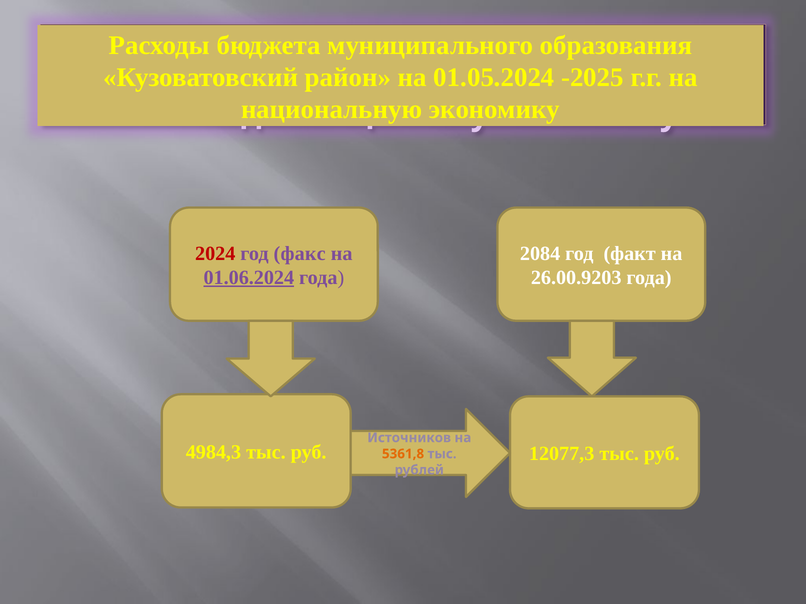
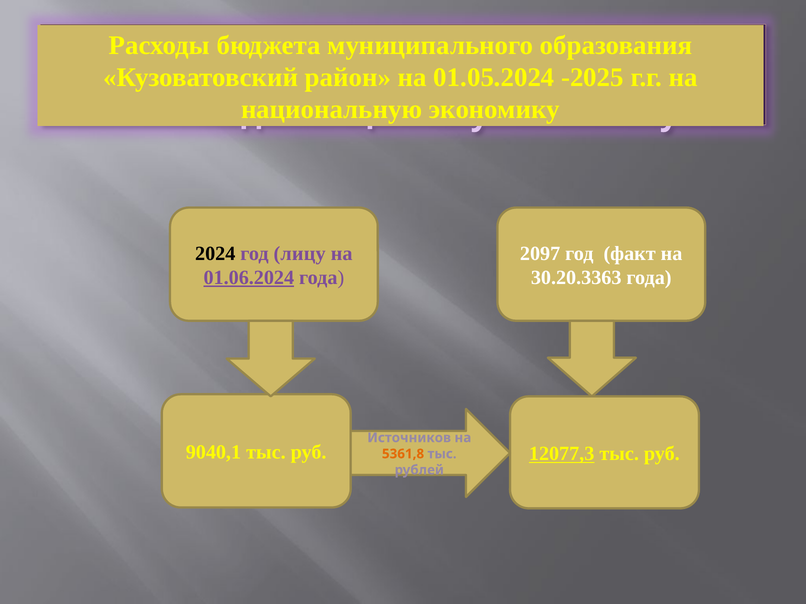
2024 colour: red -> black (215, 254)
факс: факс -> лицу (300, 254)
2084: 2084 -> 2097 (540, 254)
26.00.9203: 26.00.9203 -> 30.20.3363 (576, 278)
4984,3: 4984,3 -> 9040,1 (213, 453)
12077,3 underline: none -> present (562, 454)
